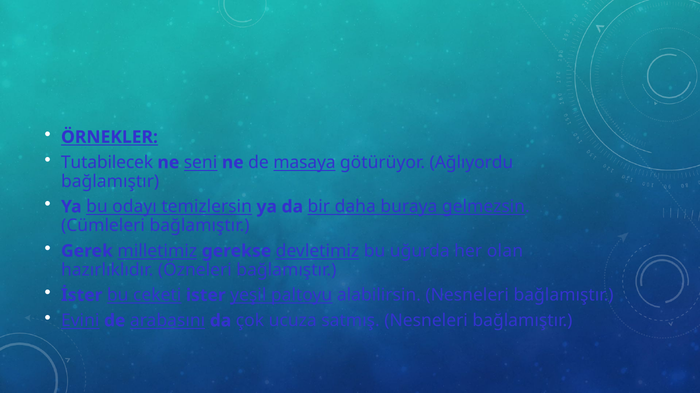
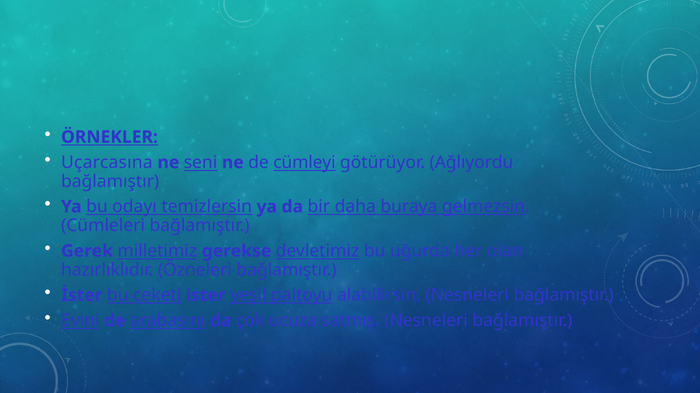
Tutabilecek: Tutabilecek -> Uçarcasına (107, 163)
masaya: masaya -> cümleyi (304, 163)
